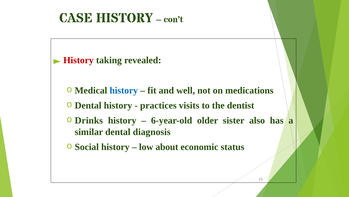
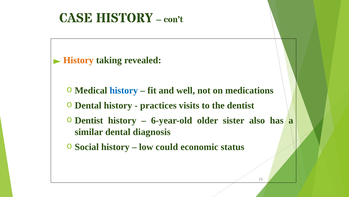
History colour: red -> orange (78, 60)
Drinks: Drinks -> Dentist (89, 120)
about: about -> could (167, 147)
